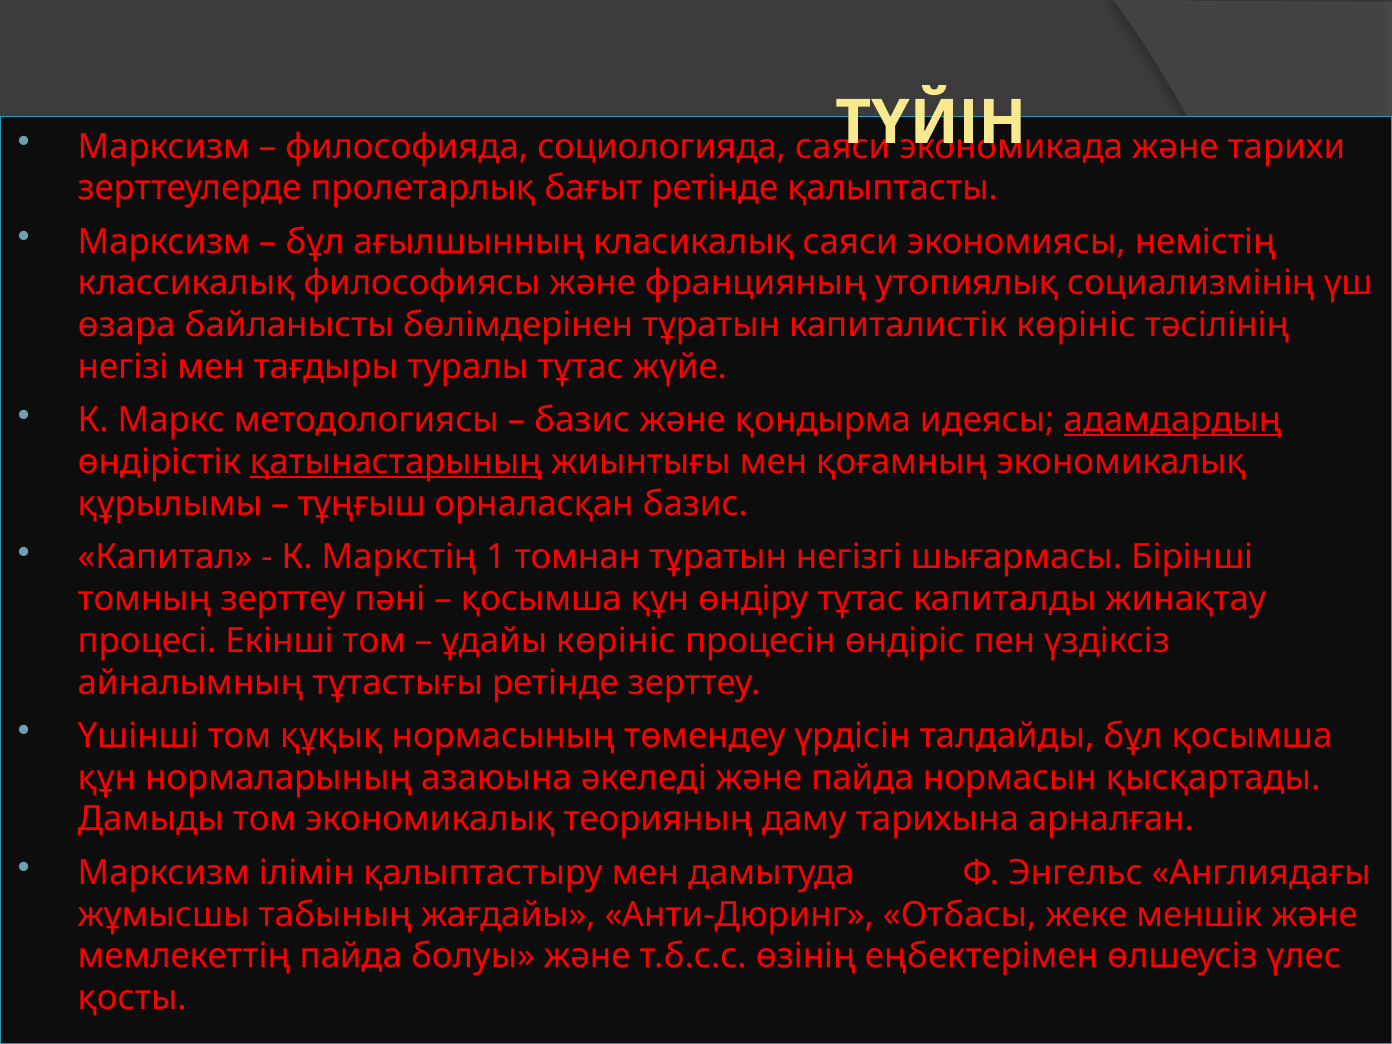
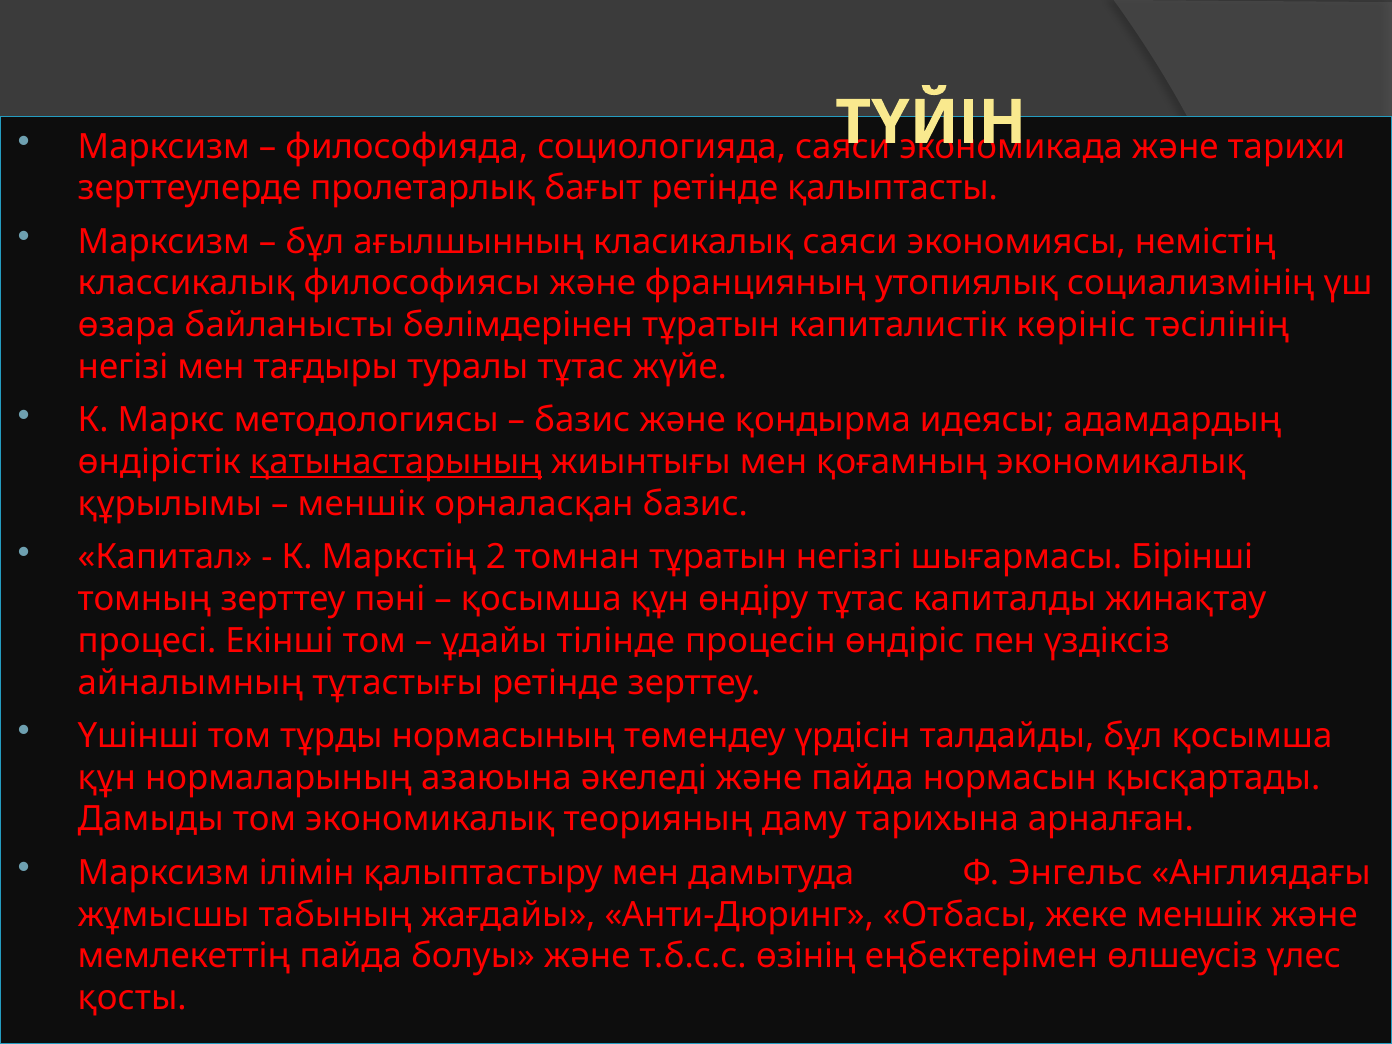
адамдардың underline: present -> none (1173, 420)
тұңғыш: тұңғыш -> меншік (361, 504)
1: 1 -> 2 (496, 557)
ұдайы көрініс: көрініс -> тілінде (616, 641)
құқық: құқық -> тұрды (331, 736)
